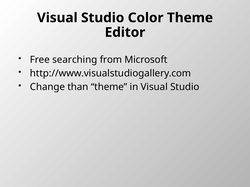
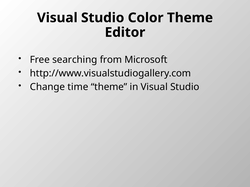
than: than -> time (78, 87)
